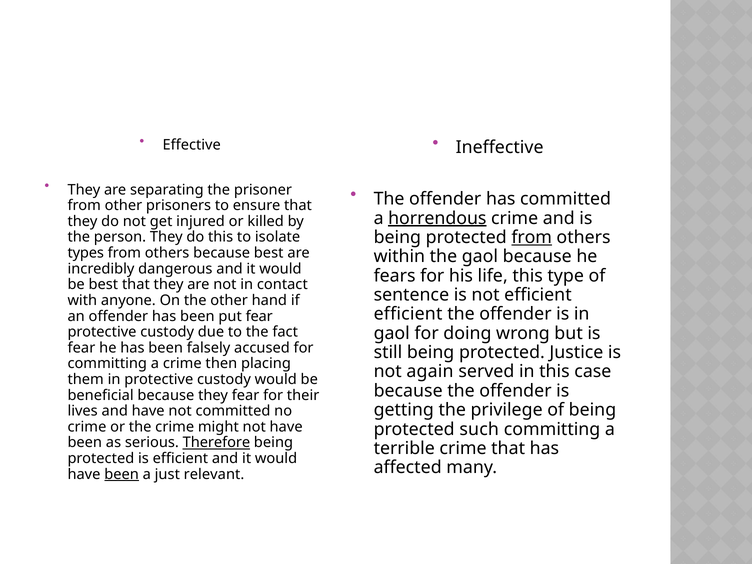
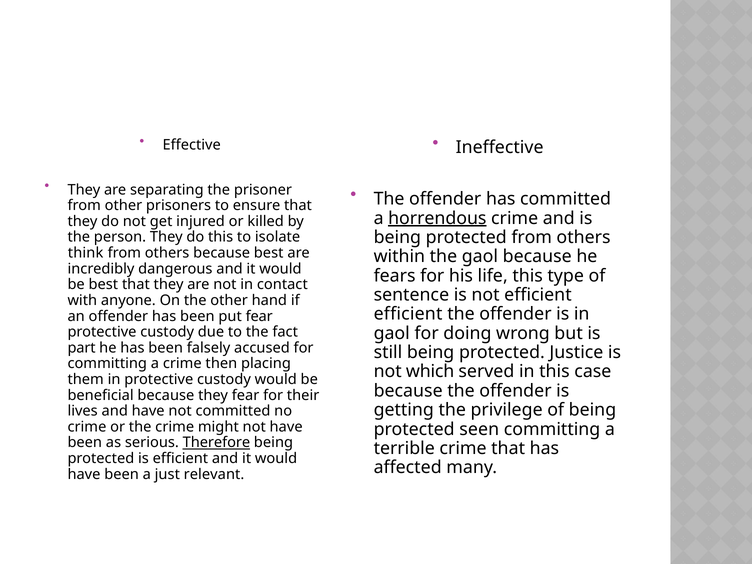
from underline: present -> none (532, 237)
types: types -> think (86, 253)
fear: fear -> part (82, 348)
again: again -> which (430, 372)
such: such -> seen (479, 429)
been underline: present -> none (122, 474)
